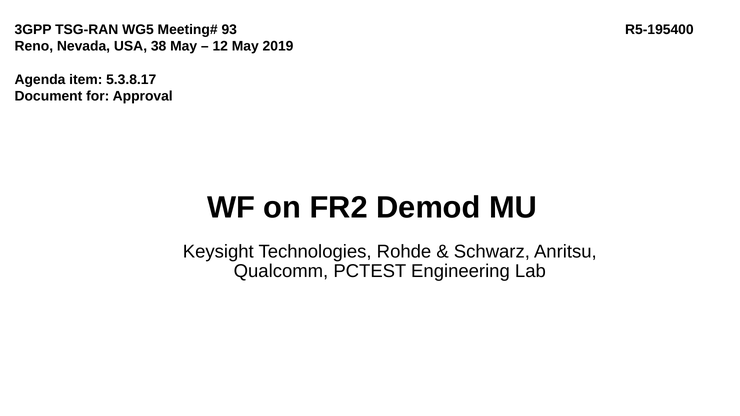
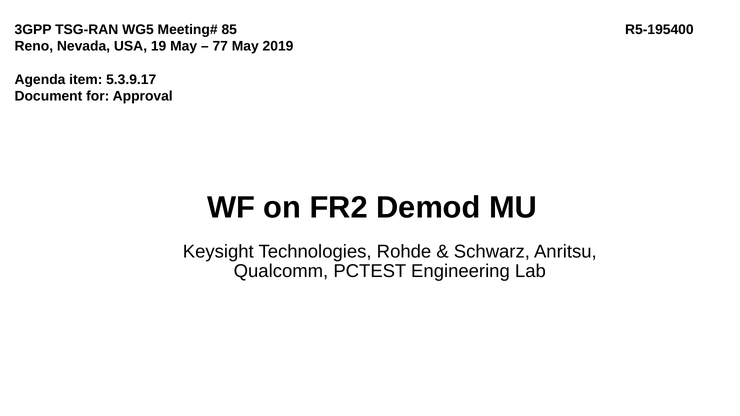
93: 93 -> 85 (229, 30)
38: 38 -> 19 (159, 46)
12: 12 -> 77 (220, 46)
5.3.8.17: 5.3.8.17 -> 5.3.9.17 (131, 80)
